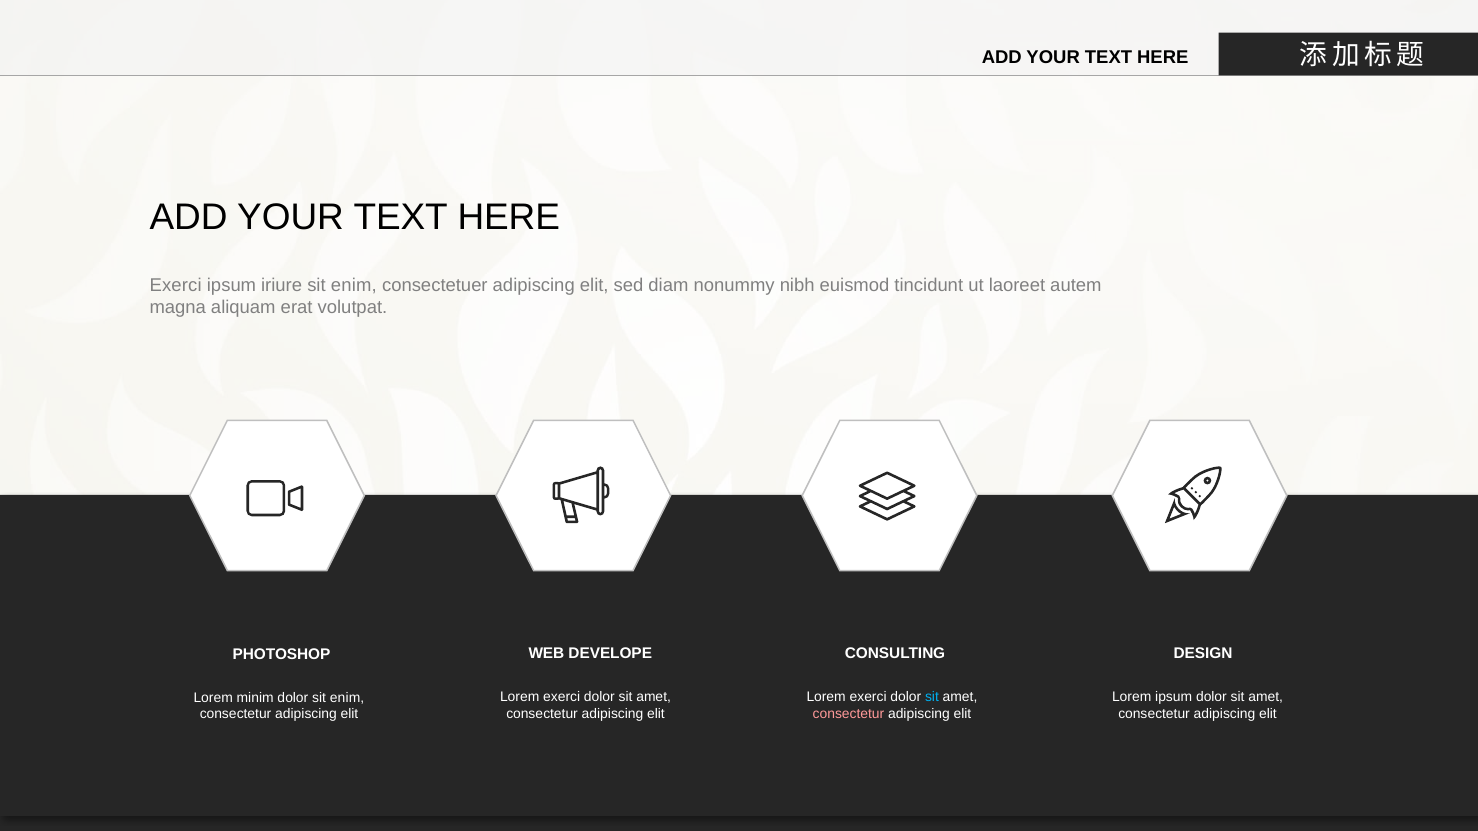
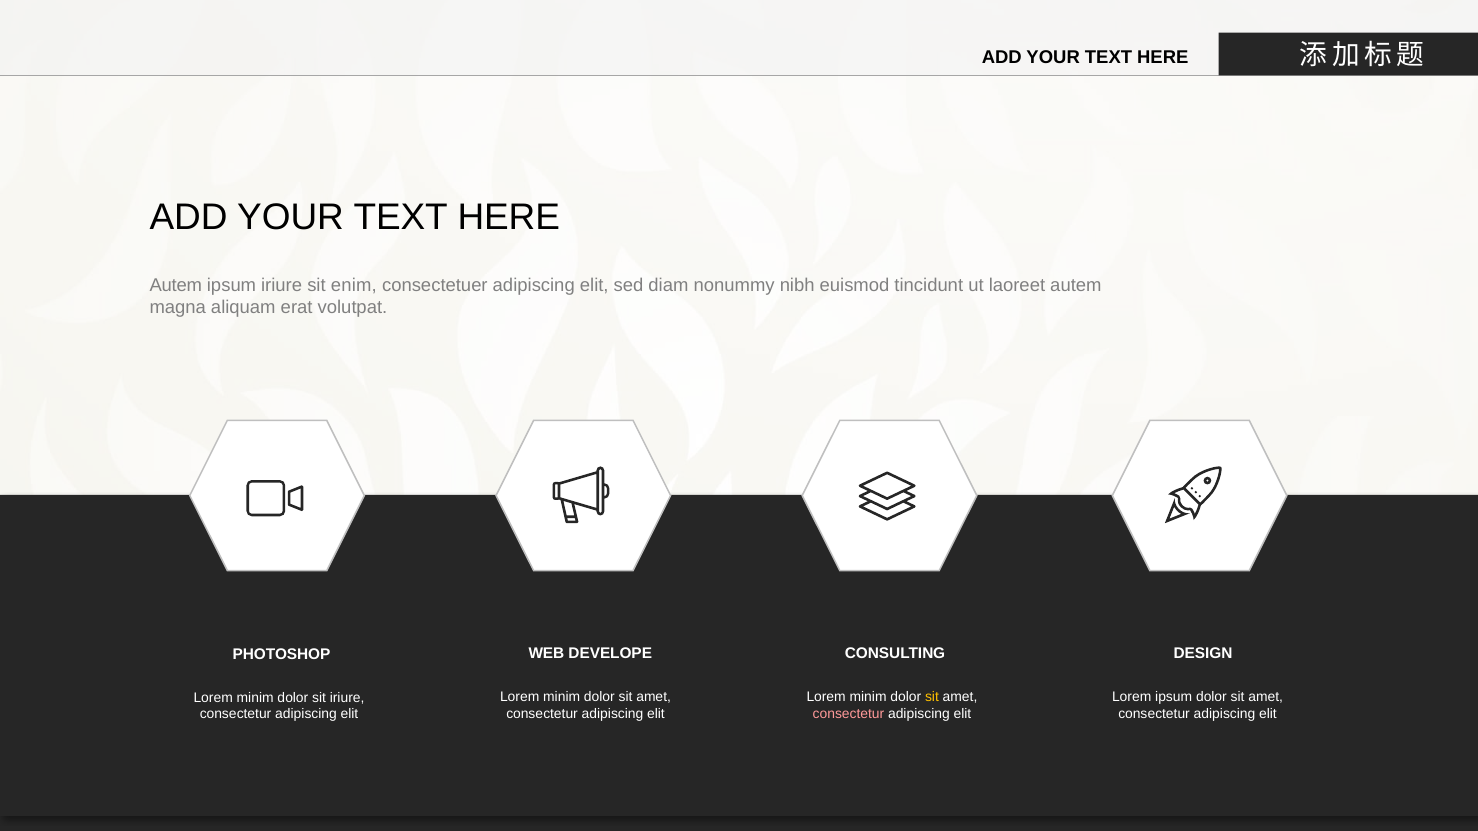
Exerci: Exerci -> Autem (176, 286)
exerci: exerci -> minim (562, 697)
exerci: exerci -> minim (868, 697)
sit colour: light blue -> yellow (932, 697)
dolor sit enim: enim -> iriure (347, 698)
